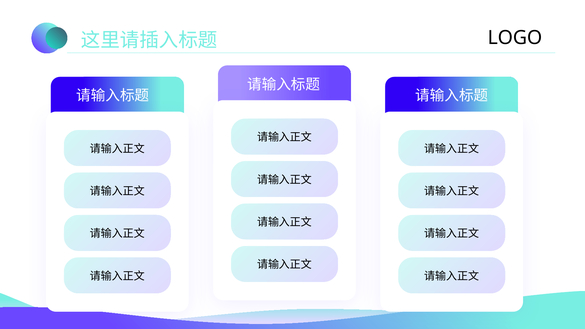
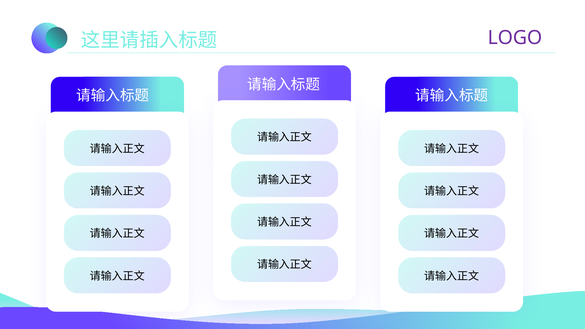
LOGO colour: black -> purple (515, 38)
